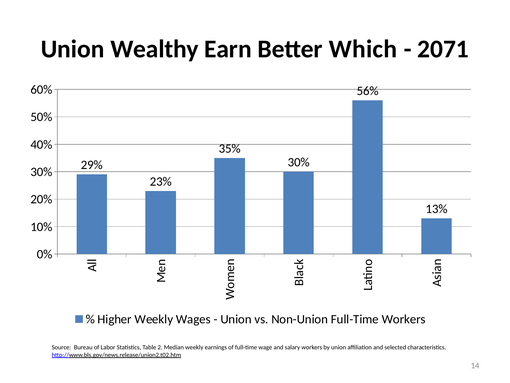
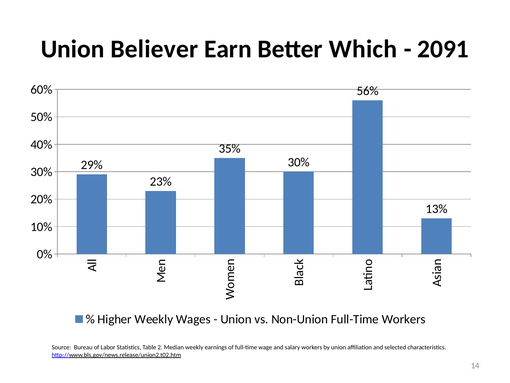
Wealthy: Wealthy -> Believer (154, 49)
2071: 2071 -> 2091 (443, 49)
